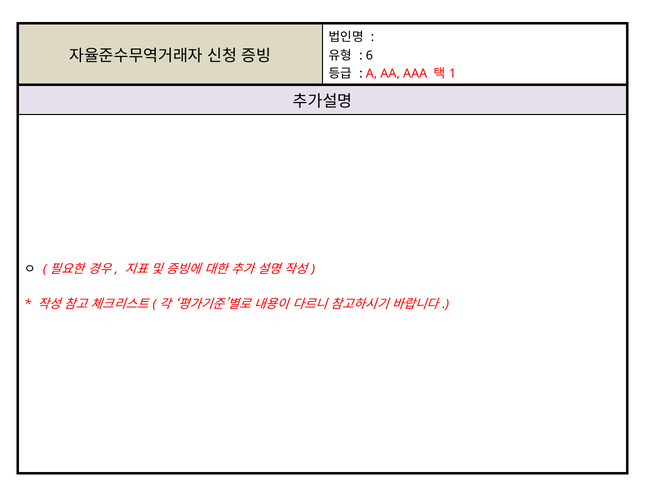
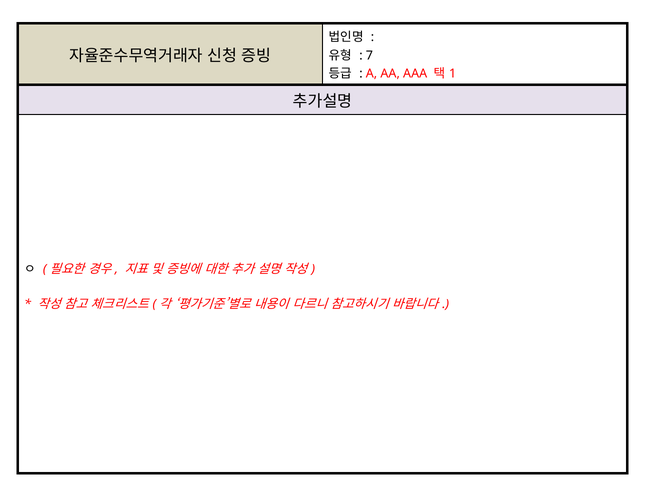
6: 6 -> 7 (369, 55)
